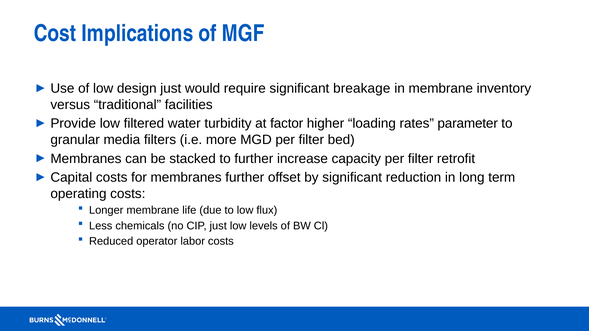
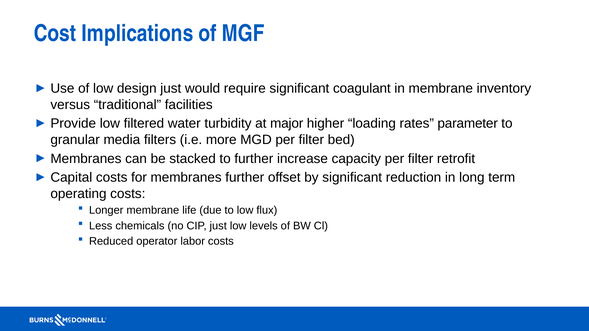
breakage: breakage -> coagulant (362, 89)
factor: factor -> major (287, 124)
